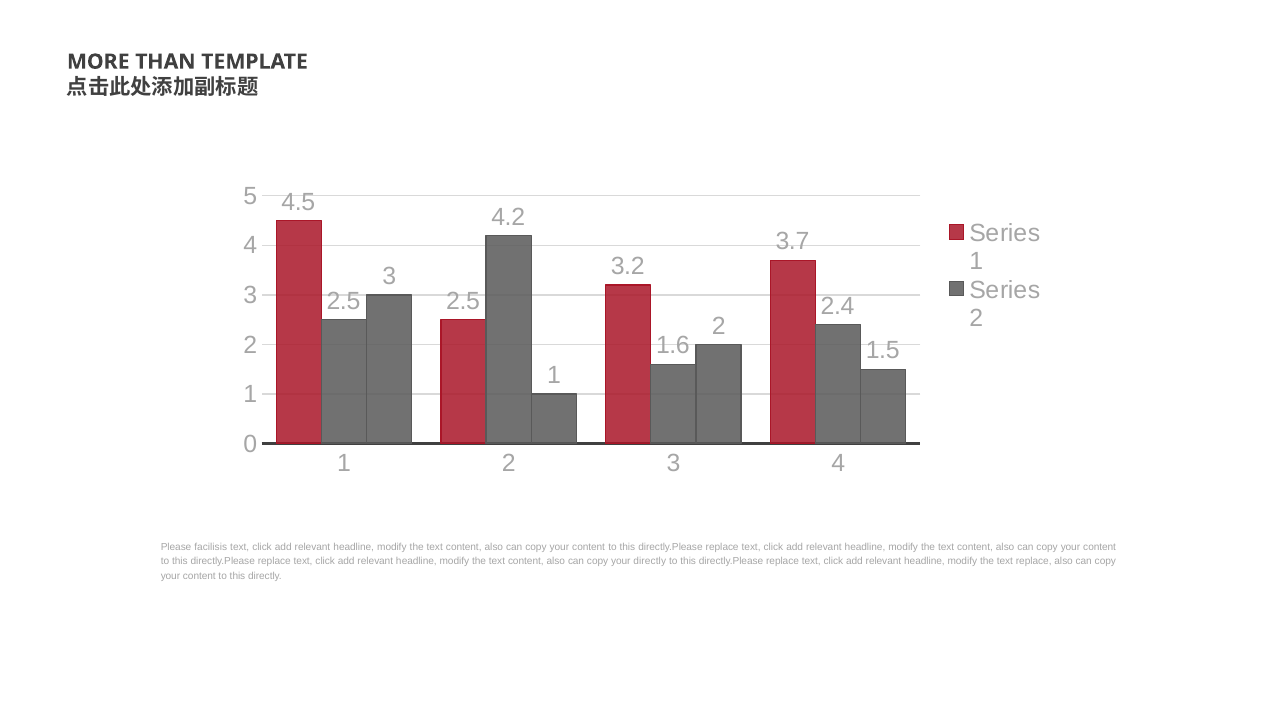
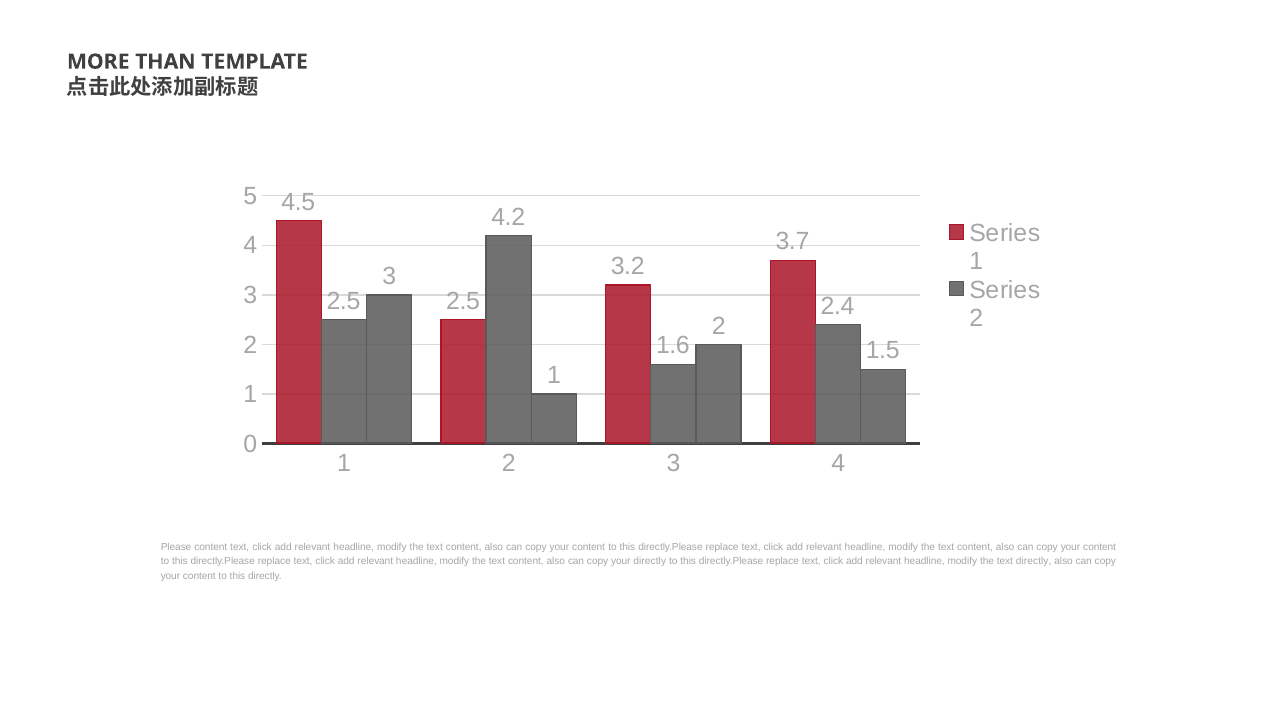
Please facilisis: facilisis -> content (211, 547)
text replace: replace -> directly (1034, 561)
